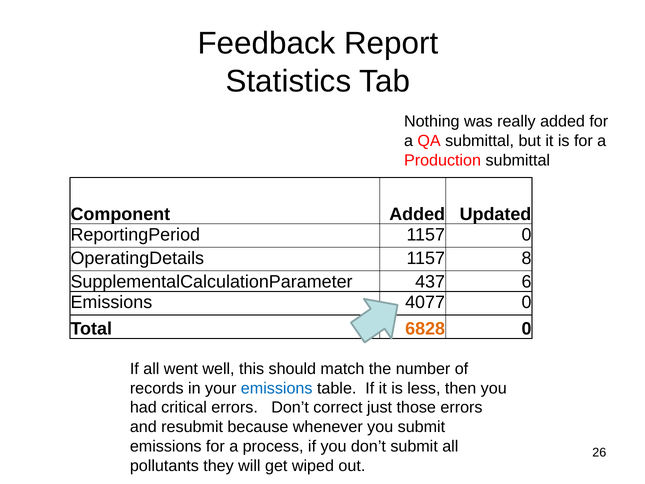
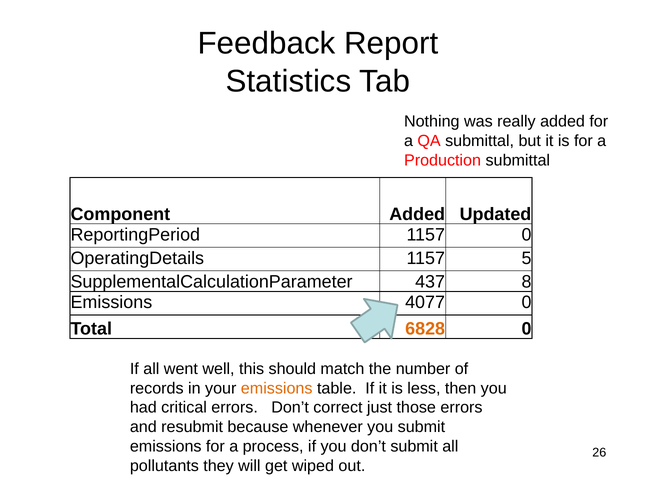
8: 8 -> 5 (527, 258)
6: 6 -> 8 (527, 282)
emissions colour: blue -> orange (277, 388)
